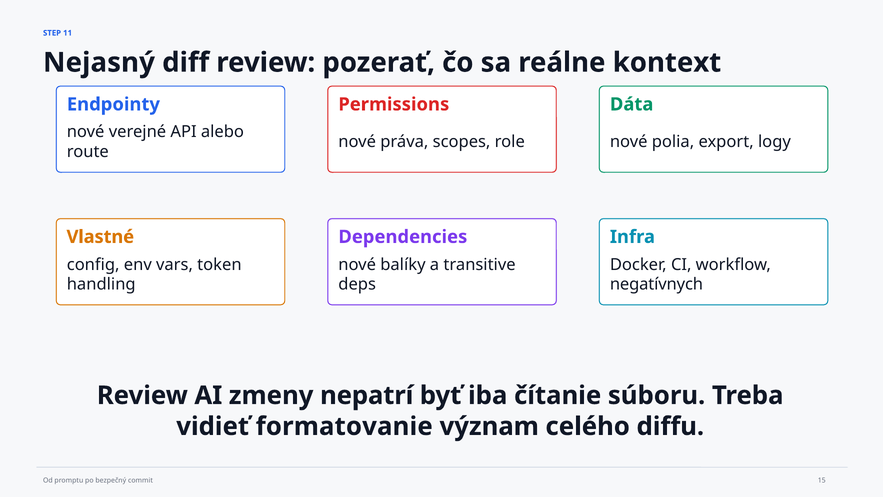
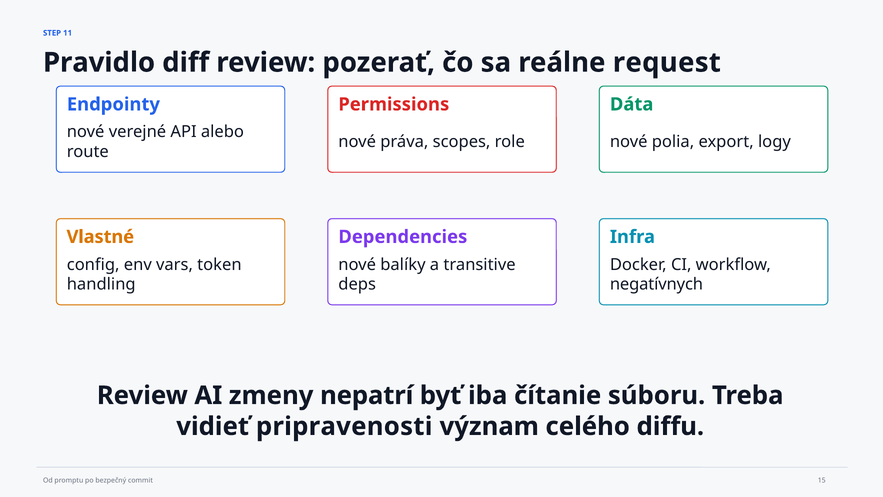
Nejasný: Nejasný -> Pravidlo (99, 63)
kontext: kontext -> request (667, 63)
formatovanie: formatovanie -> pripravenosti (344, 426)
